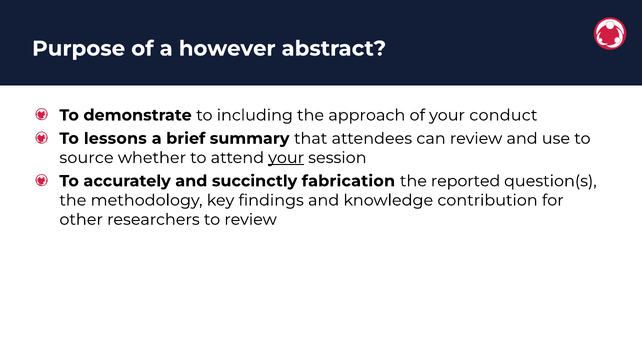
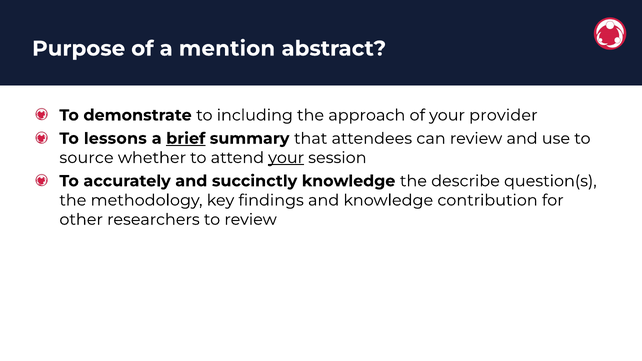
however: however -> mention (227, 49)
conduct: conduct -> provider (503, 115)
brief underline: none -> present (186, 139)
succinctly fabrication: fabrication -> knowledge (349, 181)
reported: reported -> describe (466, 181)
